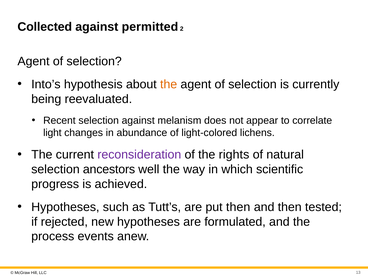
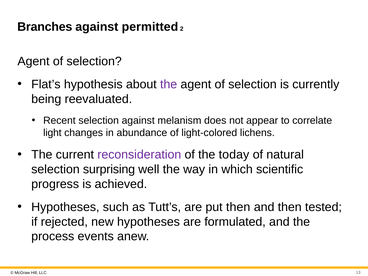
Collected: Collected -> Branches (45, 27)
Into’s: Into’s -> Flat’s (46, 84)
the colour: orange -> purple (169, 84)
rights: rights -> today (234, 155)
ancestors: ancestors -> surprising (109, 169)
